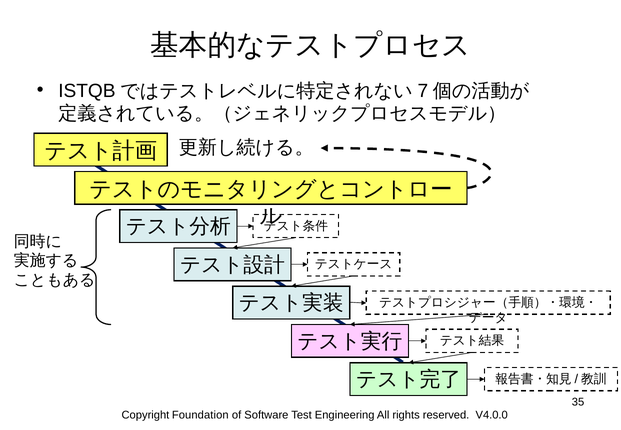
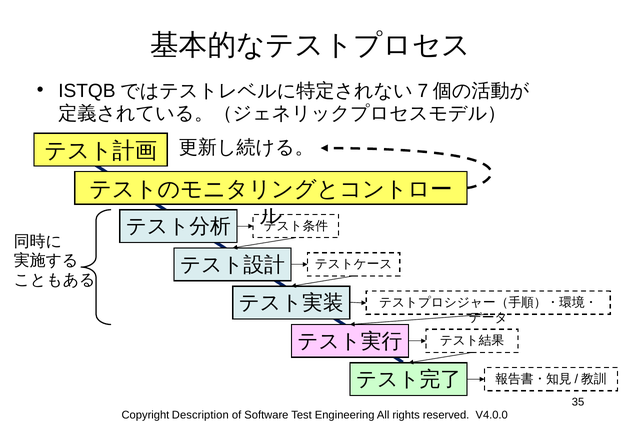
Foundation: Foundation -> Description (200, 415)
